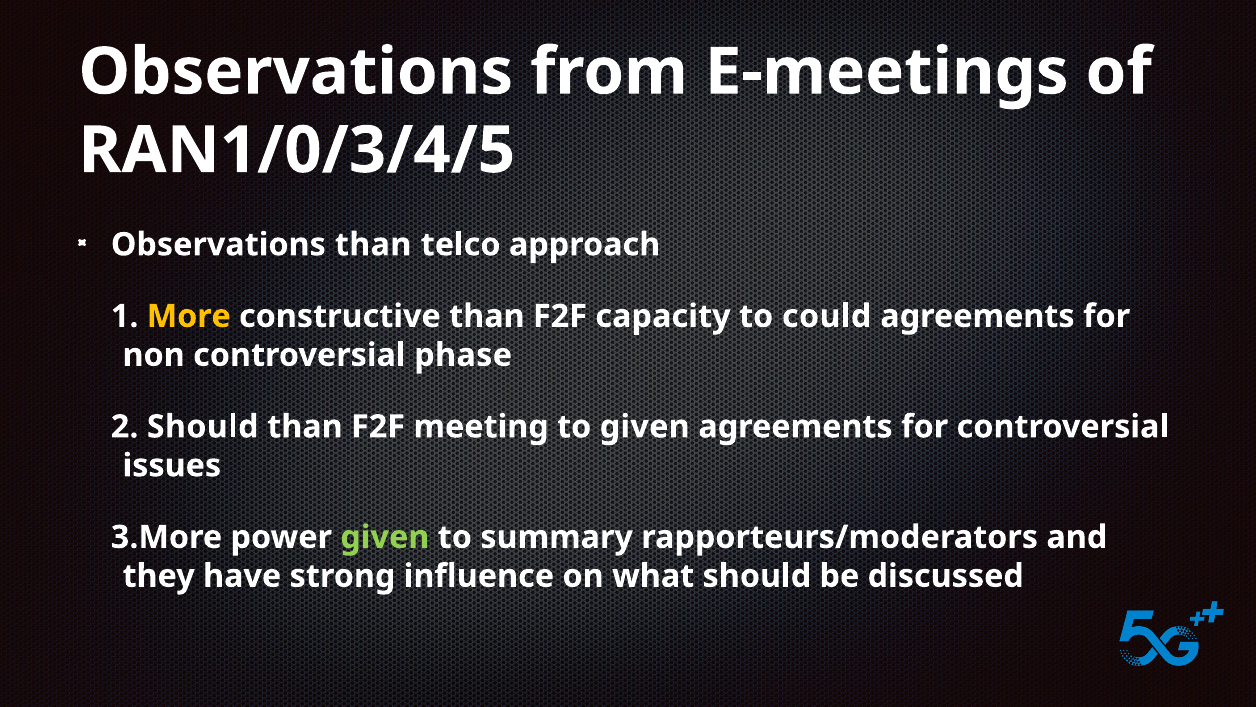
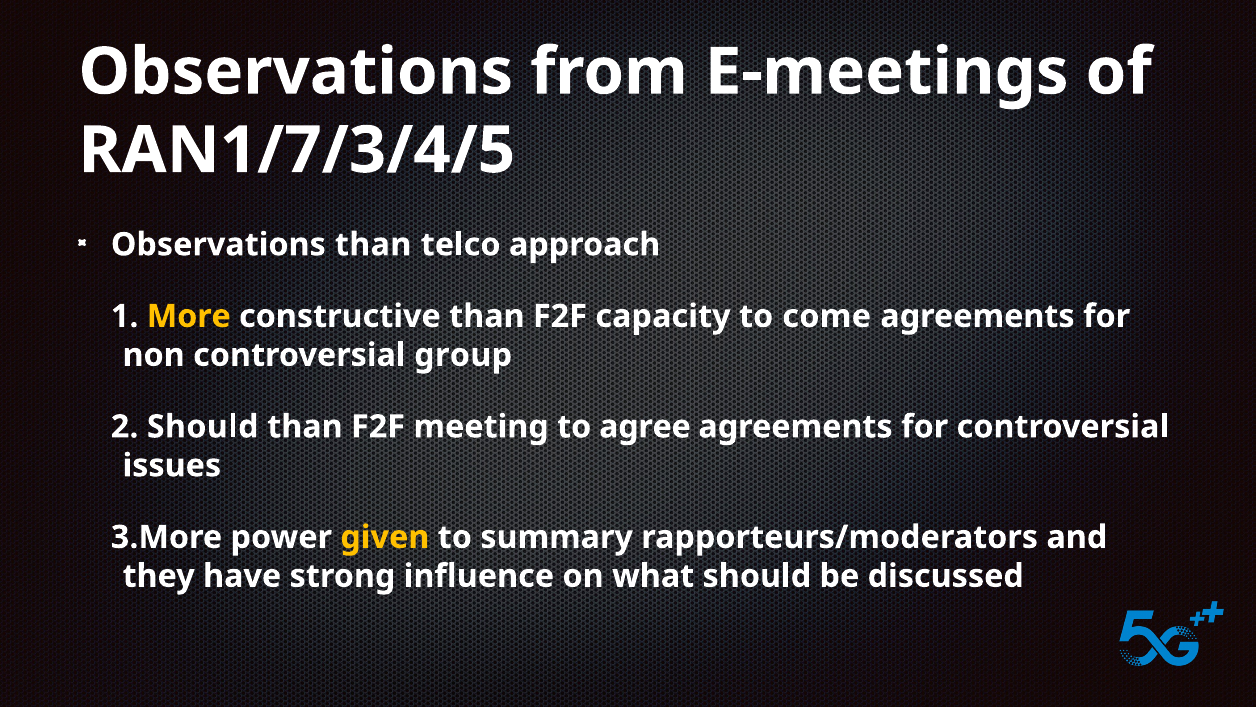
RAN1/0/3/4/5: RAN1/0/3/4/5 -> RAN1/7/3/4/5 (297, 150)
could: could -> come (827, 316)
phase: phase -> group (463, 355)
to given: given -> agree (645, 426)
given colour: light green -> yellow (385, 537)
